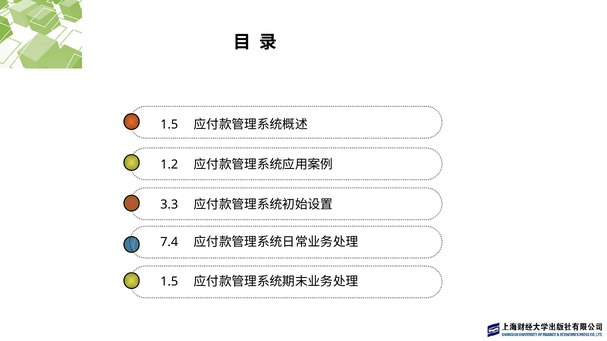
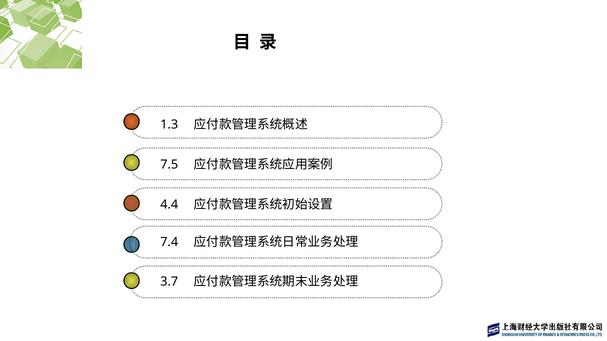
1.5: 1.5 -> 1.3 (169, 125)
1.2: 1.2 -> 7.5 (169, 165)
3.3: 3.3 -> 4.4 (169, 205)
1.5: 1.5 -> 3.7 (169, 282)
